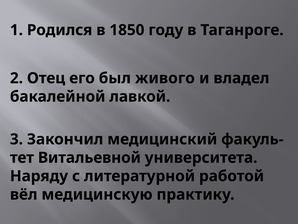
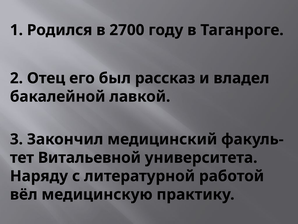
1850: 1850 -> 2700 (127, 30)
живого: живого -> рассказ (165, 78)
